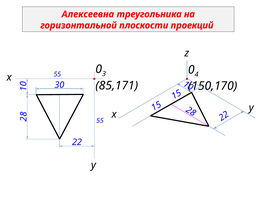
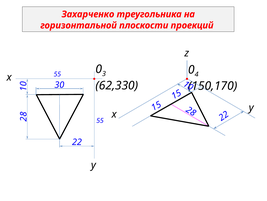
Алексеевна: Алексеевна -> Захарченко (88, 14)
85,171: 85,171 -> 62,330 (117, 85)
